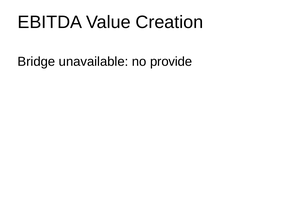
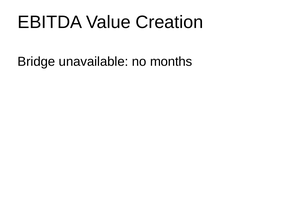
provide: provide -> months (171, 61)
